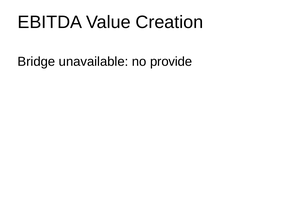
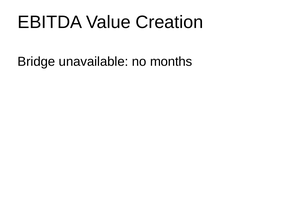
provide: provide -> months (171, 61)
